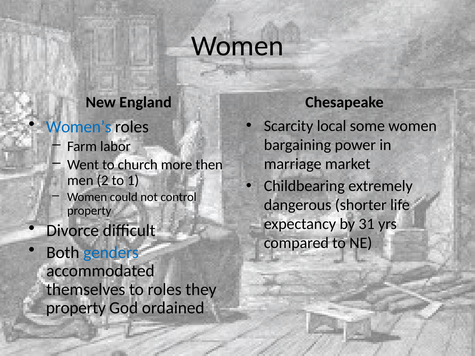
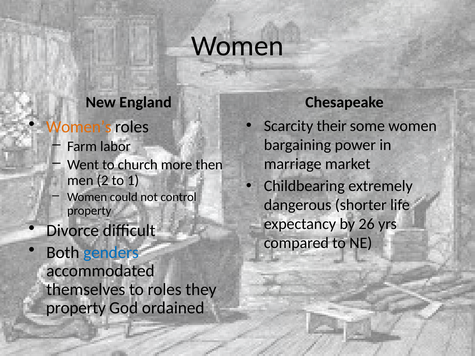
Women’s colour: blue -> orange (79, 127)
local: local -> their (332, 126)
31: 31 -> 26 (367, 224)
